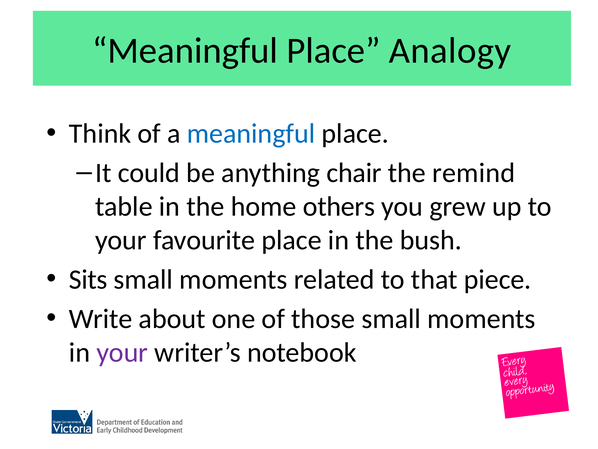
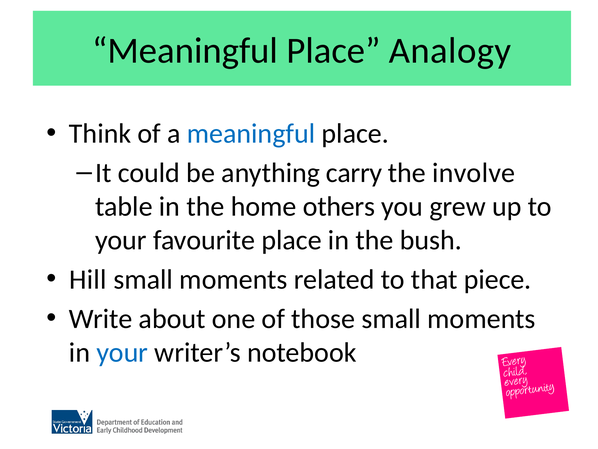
chair: chair -> carry (354, 173)
remind: remind -> involve (474, 173)
Sits: Sits -> Hill (88, 279)
your colour: purple -> blue (122, 352)
